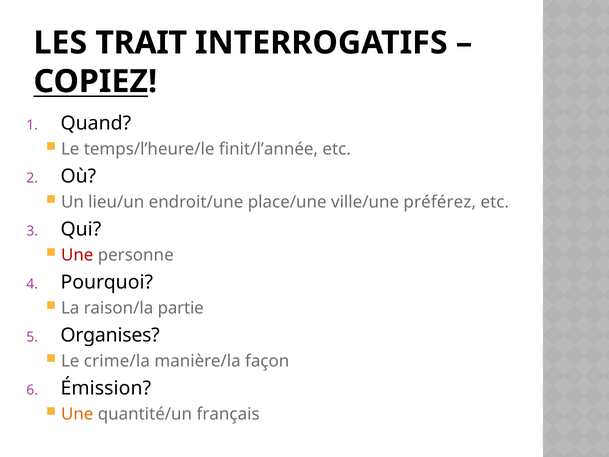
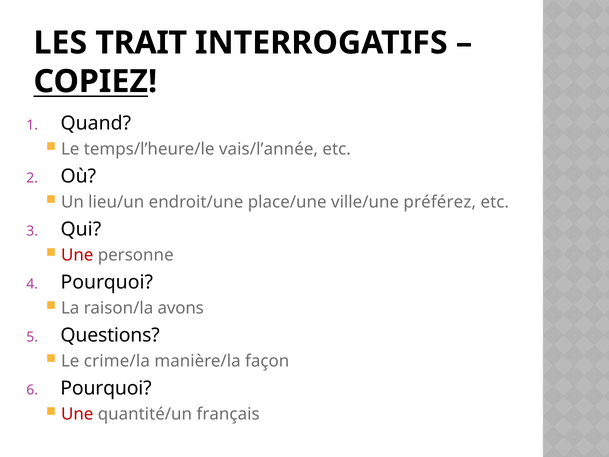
finit/l’année: finit/l’année -> vais/l’année (268, 149)
partie: partie -> avons (181, 308)
Organises: Organises -> Questions (110, 335)
Émission: Émission -> Pourquoi (106, 388)
Une colour: orange -> red (77, 414)
